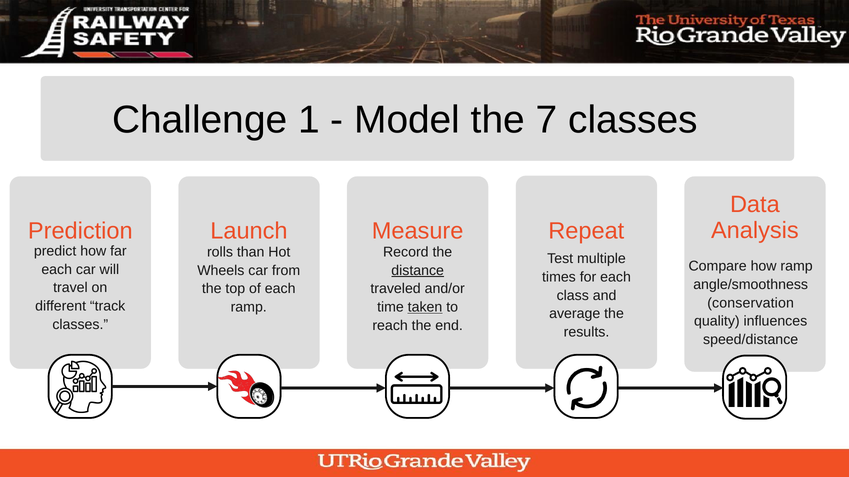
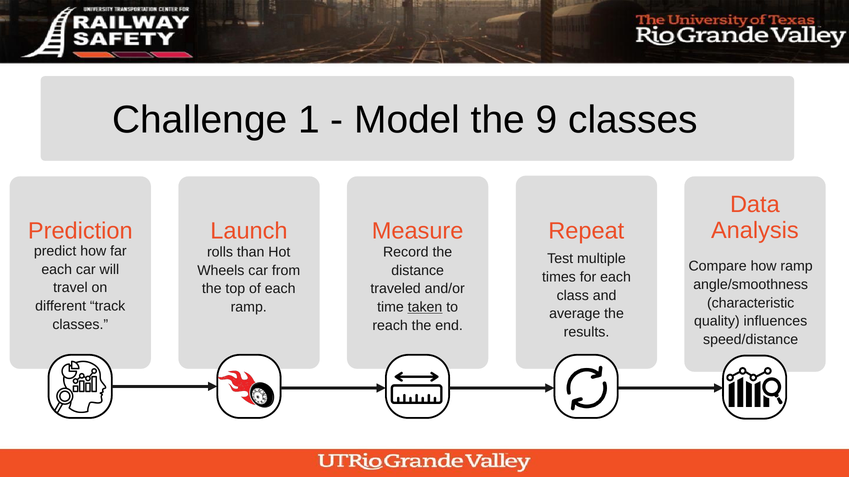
7: 7 -> 9 (546, 120)
distance underline: present -> none (418, 271)
conservation: conservation -> characteristic (751, 303)
